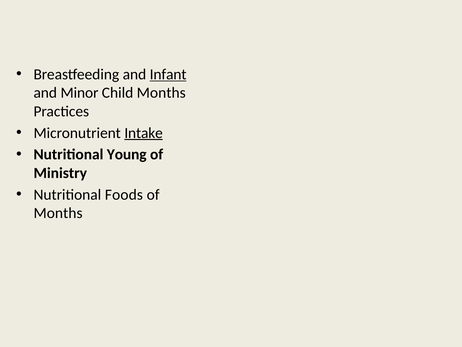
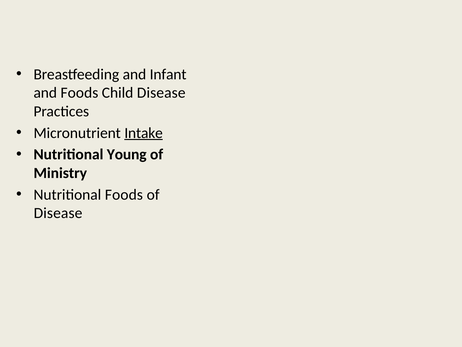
Infant underline: present -> none (168, 74)
and Minor: Minor -> Foods (79, 93)
Child Months: Months -> Disease (161, 93)
Months: Months -> Disease (58, 213)
